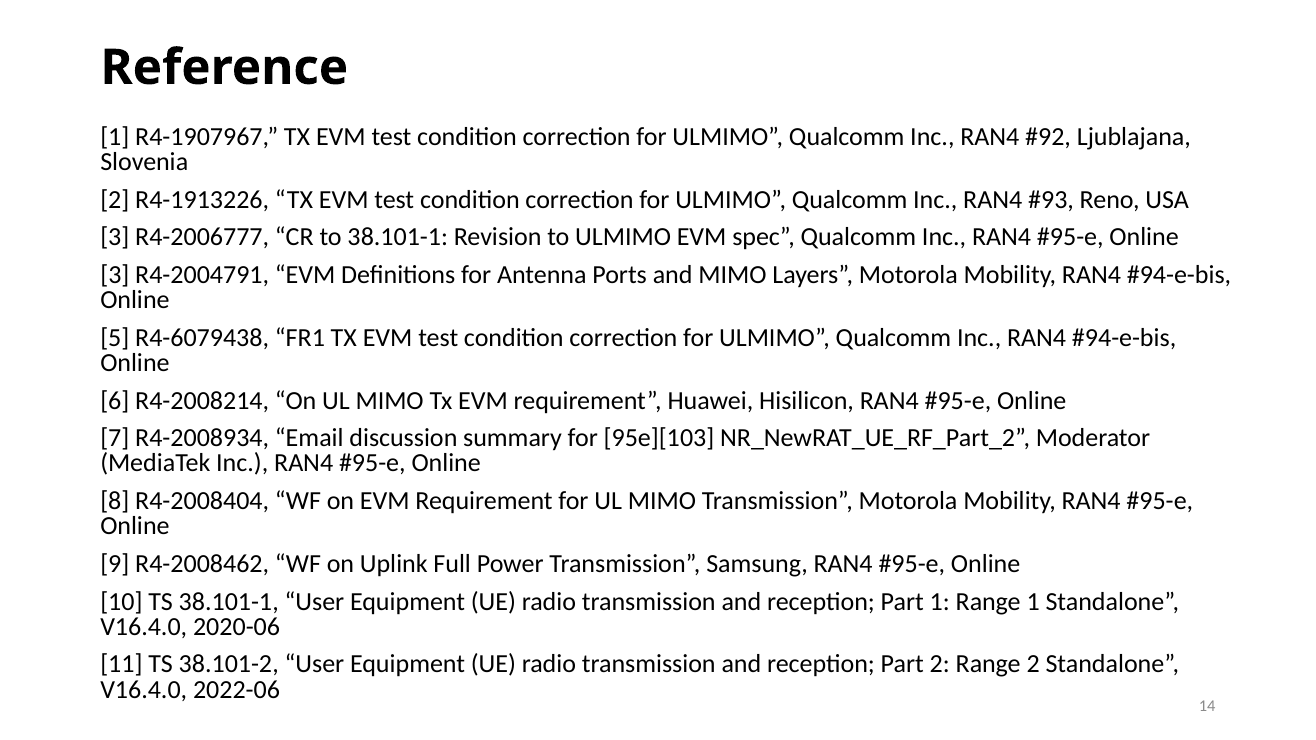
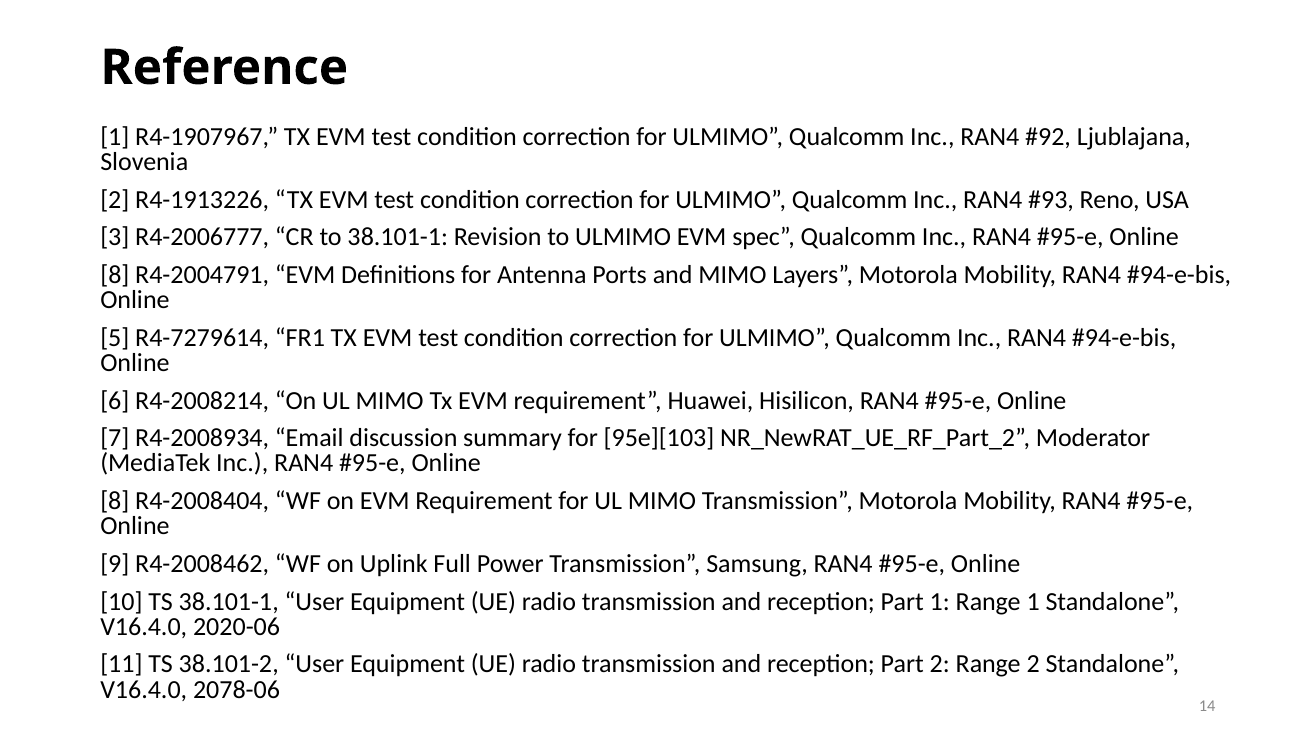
3: 3 -> 8 (115, 275)
R4-6079438: R4-6079438 -> R4-7279614 (202, 338)
2022-06: 2022-06 -> 2078-06 (237, 690)
